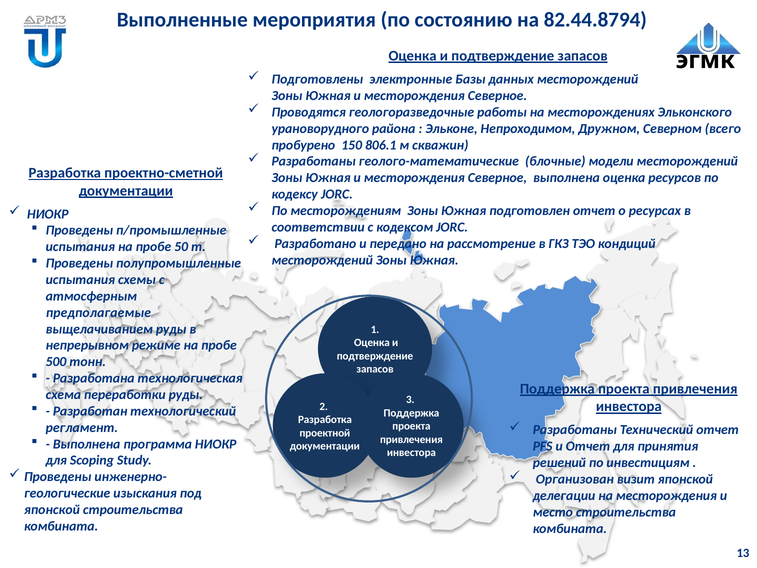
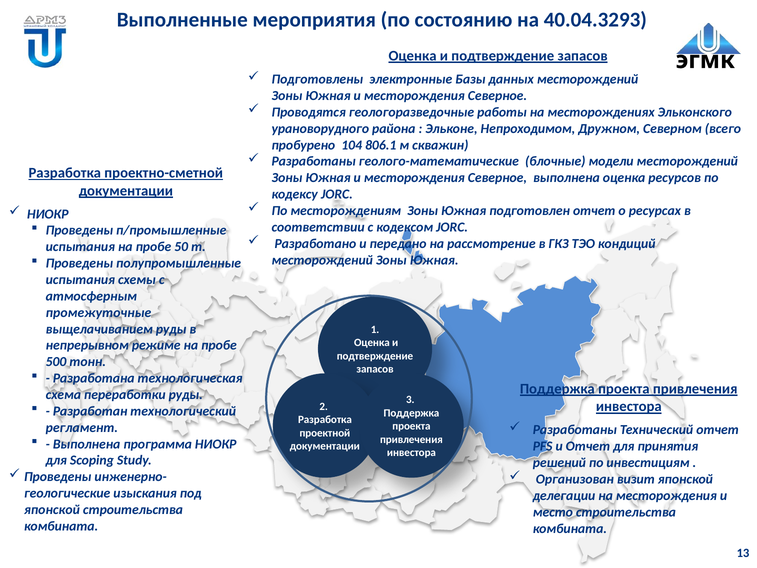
82.44.8794: 82.44.8794 -> 40.04.3293 (595, 20)
150: 150 -> 104 (352, 145)
предполагаемые: предполагаемые -> промежуточные (99, 312)
